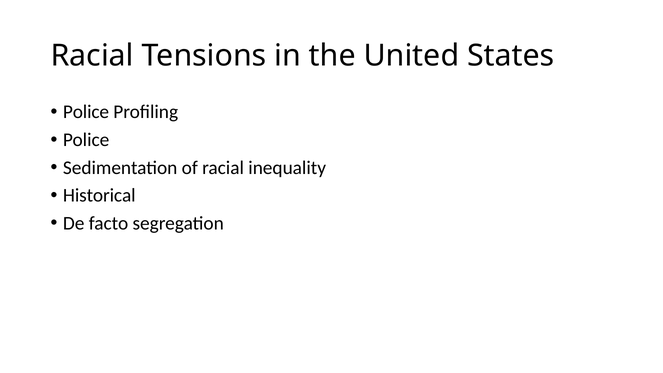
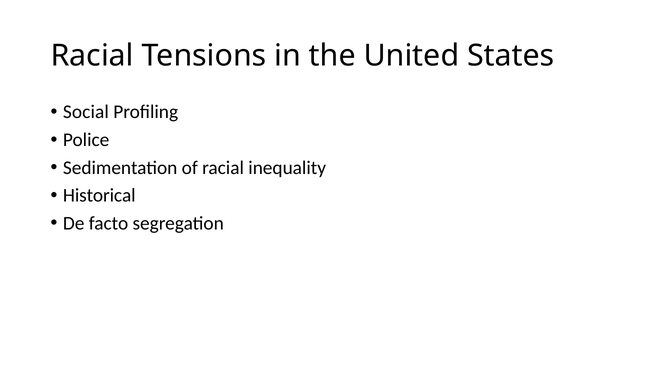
Police: Police -> Social (86, 112)
